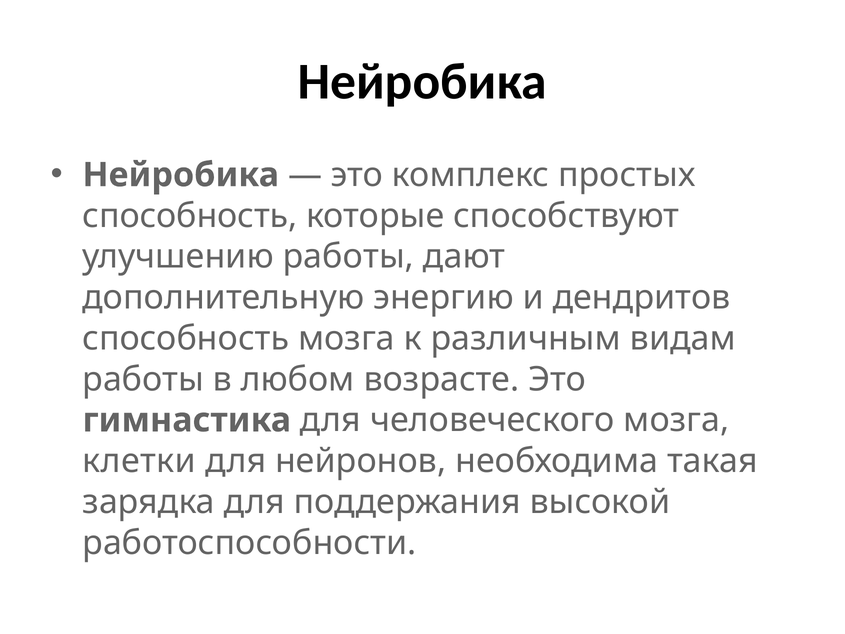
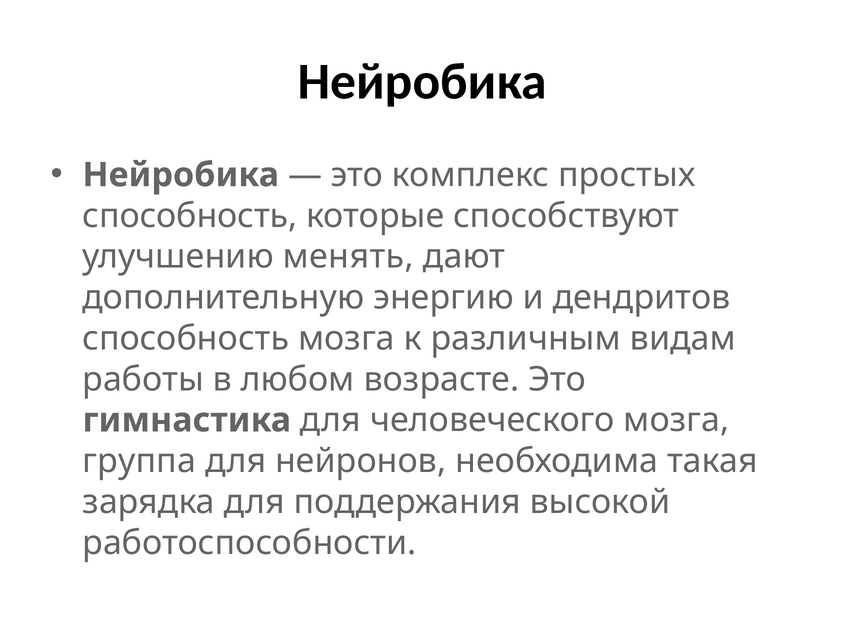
улучшению работы: работы -> менять (348, 257)
клетки: клетки -> группа (139, 461)
